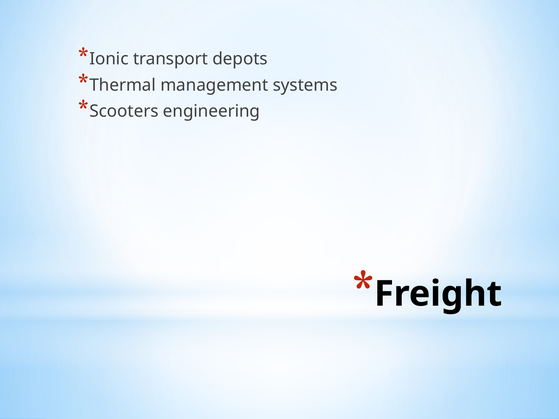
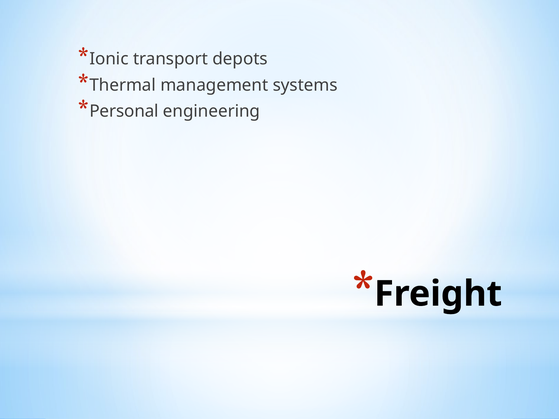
Scooters: Scooters -> Personal (124, 111)
